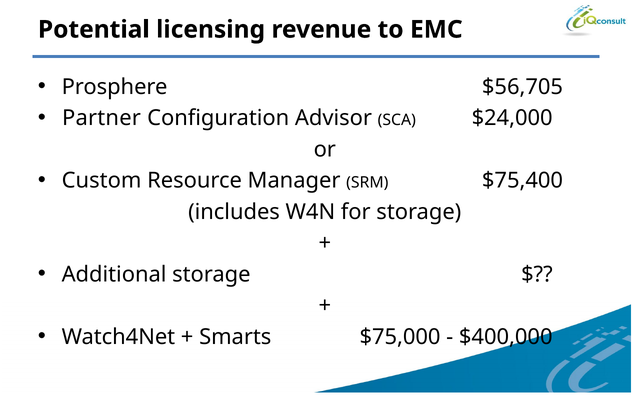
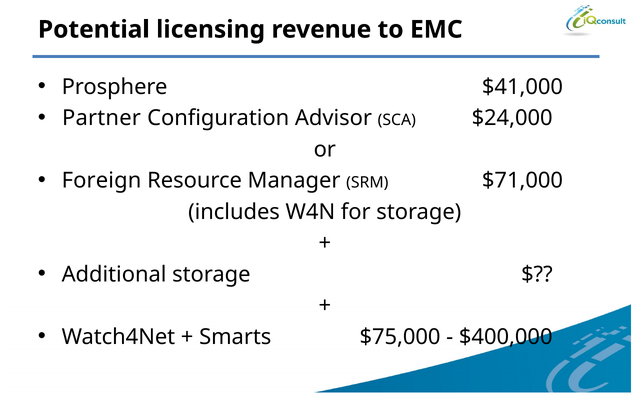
$56,705: $56,705 -> $41,000 (522, 87)
Custom: Custom -> Foreign (101, 181)
$75,400: $75,400 -> $71,000 (522, 181)
